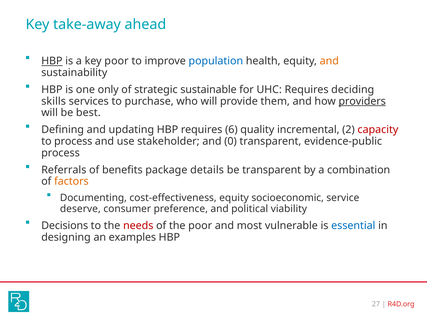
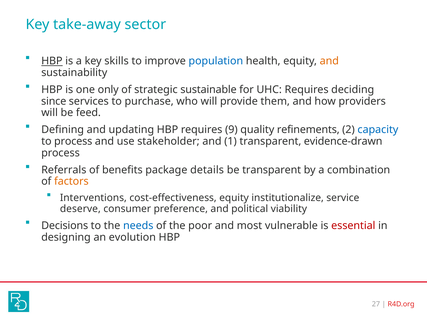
ahead: ahead -> sector (145, 25)
key poor: poor -> skills (117, 61)
skills: skills -> since (54, 101)
providers underline: present -> none (362, 101)
best: best -> feed (88, 113)
6: 6 -> 9 (231, 130)
incremental: incremental -> refinements (308, 130)
capacity colour: red -> blue (378, 130)
0: 0 -> 1 (231, 141)
evidence-public: evidence-public -> evidence-drawn (343, 141)
Documenting: Documenting -> Interventions (93, 198)
socioeconomic: socioeconomic -> institutionalize (288, 198)
needs colour: red -> blue (138, 226)
essential colour: blue -> red (353, 226)
examples: examples -> evolution (132, 237)
